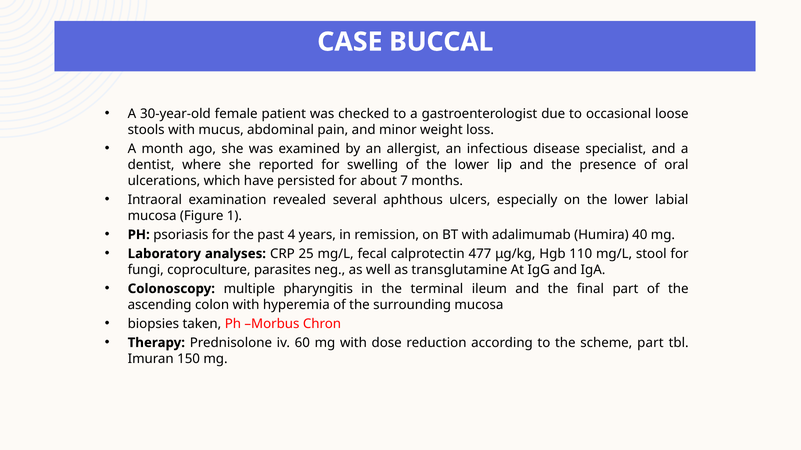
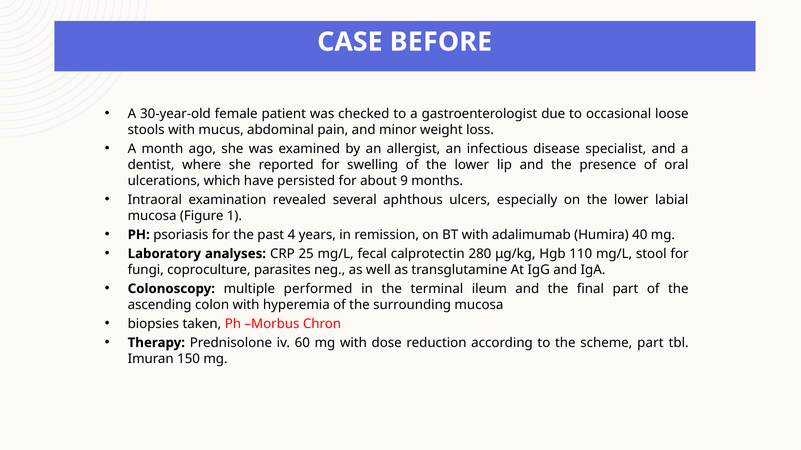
BUCCAL: BUCCAL -> BEFORE (441, 42)
7: 7 -> 9 (404, 181)
477: 477 -> 280 (480, 254)
pharyngitis: pharyngitis -> performed (318, 289)
